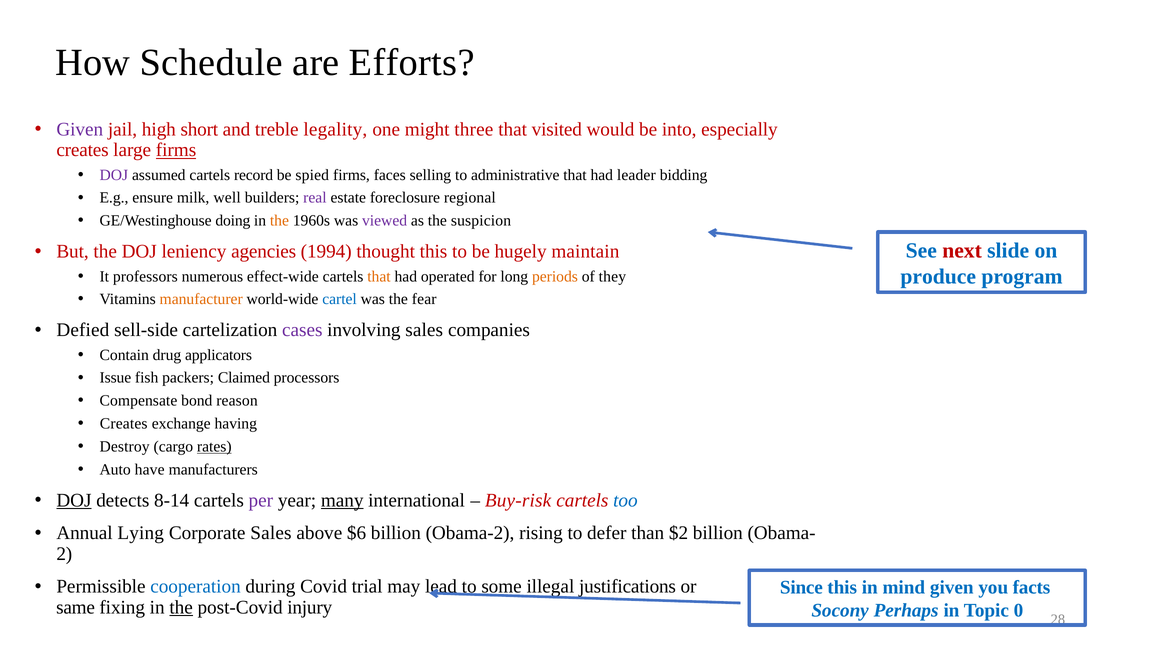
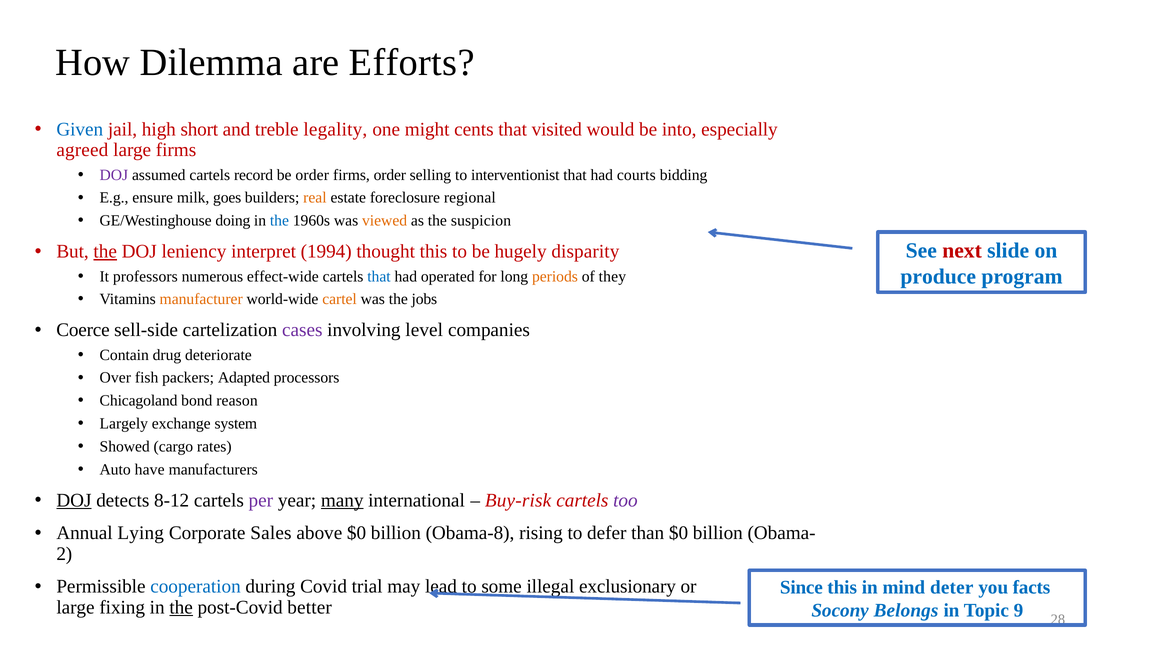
Schedule: Schedule -> Dilemma (211, 62)
Given colour: purple -> blue (80, 129)
three: three -> cents (474, 129)
creates: creates -> agreed (82, 150)
firms underline: present -> none (176, 150)
be spied: spied -> order (312, 175)
firms faces: faces -> order (390, 175)
administrative: administrative -> interventionist (515, 175)
leader: leader -> courts (636, 175)
well: well -> goes (227, 198)
real colour: purple -> orange (315, 198)
the colour: orange -> blue (279, 221)
viewed colour: purple -> orange (385, 221)
the underline: none -> present (105, 251)
agencies: agencies -> interpret (264, 251)
maintain: maintain -> disparity (585, 251)
that colour: orange -> blue (379, 276)
cartel colour: blue -> orange (340, 299)
fear: fear -> jobs (424, 299)
Defied: Defied -> Coerce (83, 330)
involving sales: sales -> level (424, 330)
applicators: applicators -> deteriorate (218, 355)
Issue: Issue -> Over (115, 378)
Claimed: Claimed -> Adapted (244, 378)
Compensate: Compensate -> Chicagoland (139, 400)
Creates: Creates -> Largely (124, 423)
having: having -> system (236, 423)
Destroy: Destroy -> Showed (125, 446)
rates underline: present -> none (214, 446)
8-14: 8-14 -> 8-12 (172, 500)
too colour: blue -> purple (625, 500)
above $6: $6 -> $0 (357, 533)
Obama-2: Obama-2 -> Obama-8 (470, 533)
than $2: $2 -> $0 (679, 533)
justifications: justifications -> exclusionary (627, 586)
mind given: given -> deter (952, 587)
same: same -> large (75, 607)
injury: injury -> better (310, 607)
Perhaps: Perhaps -> Belongs (906, 610)
0: 0 -> 9 (1018, 610)
